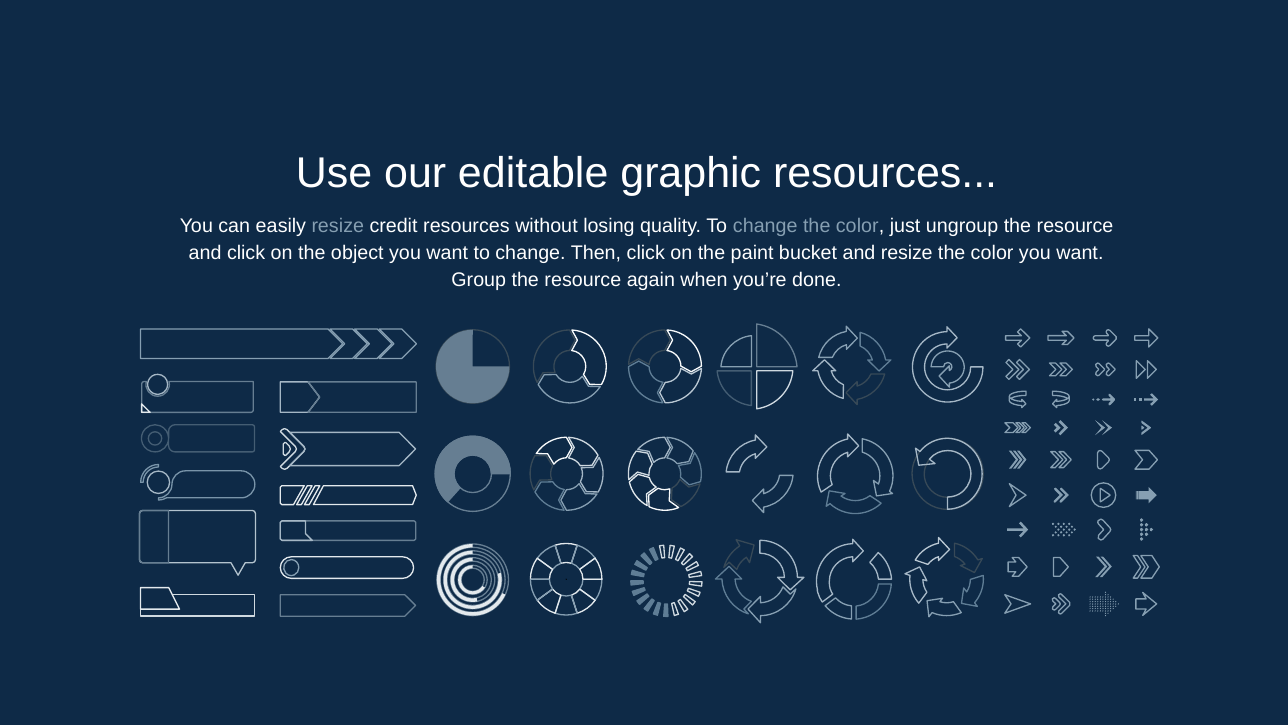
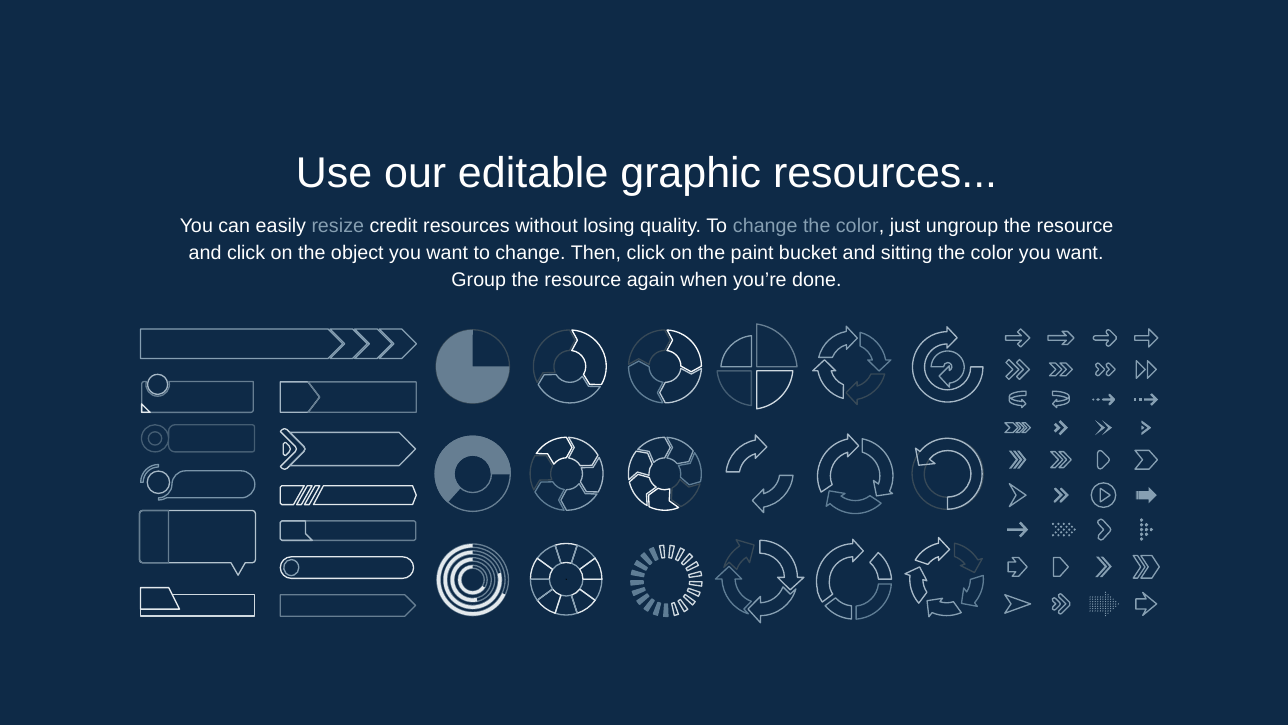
and resize: resize -> sitting (907, 253)
